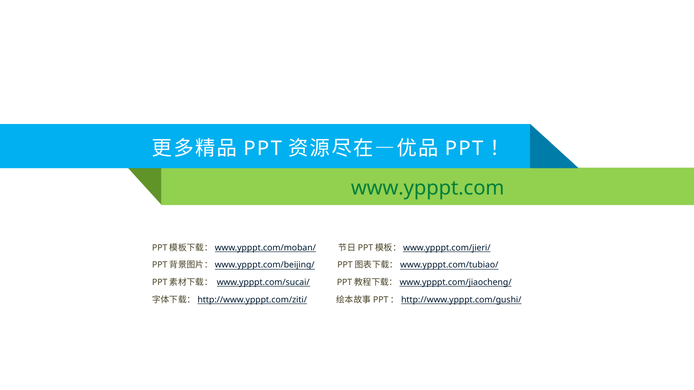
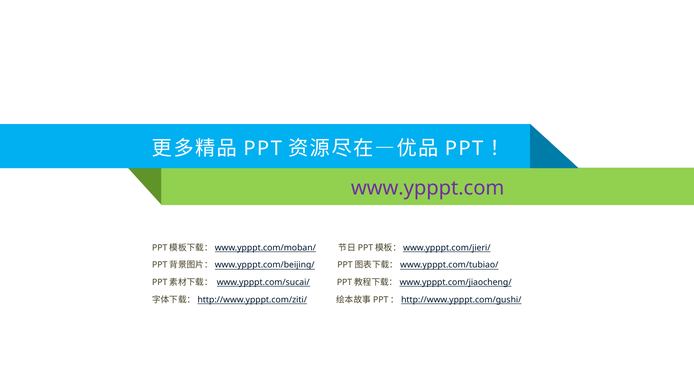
www.ypppt.com colour: green -> purple (428, 188)
